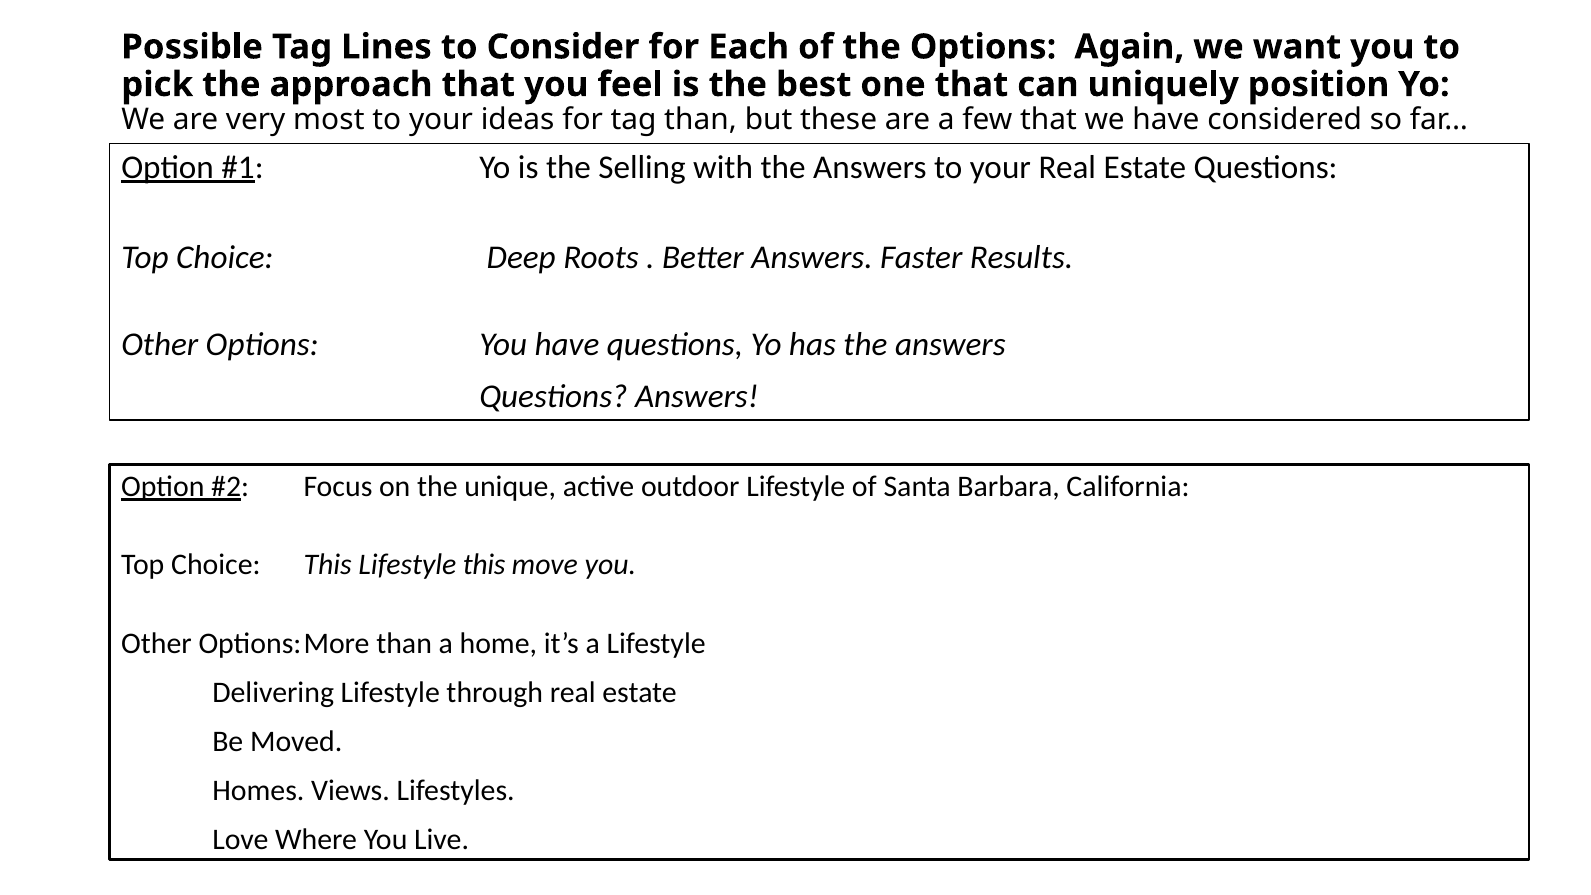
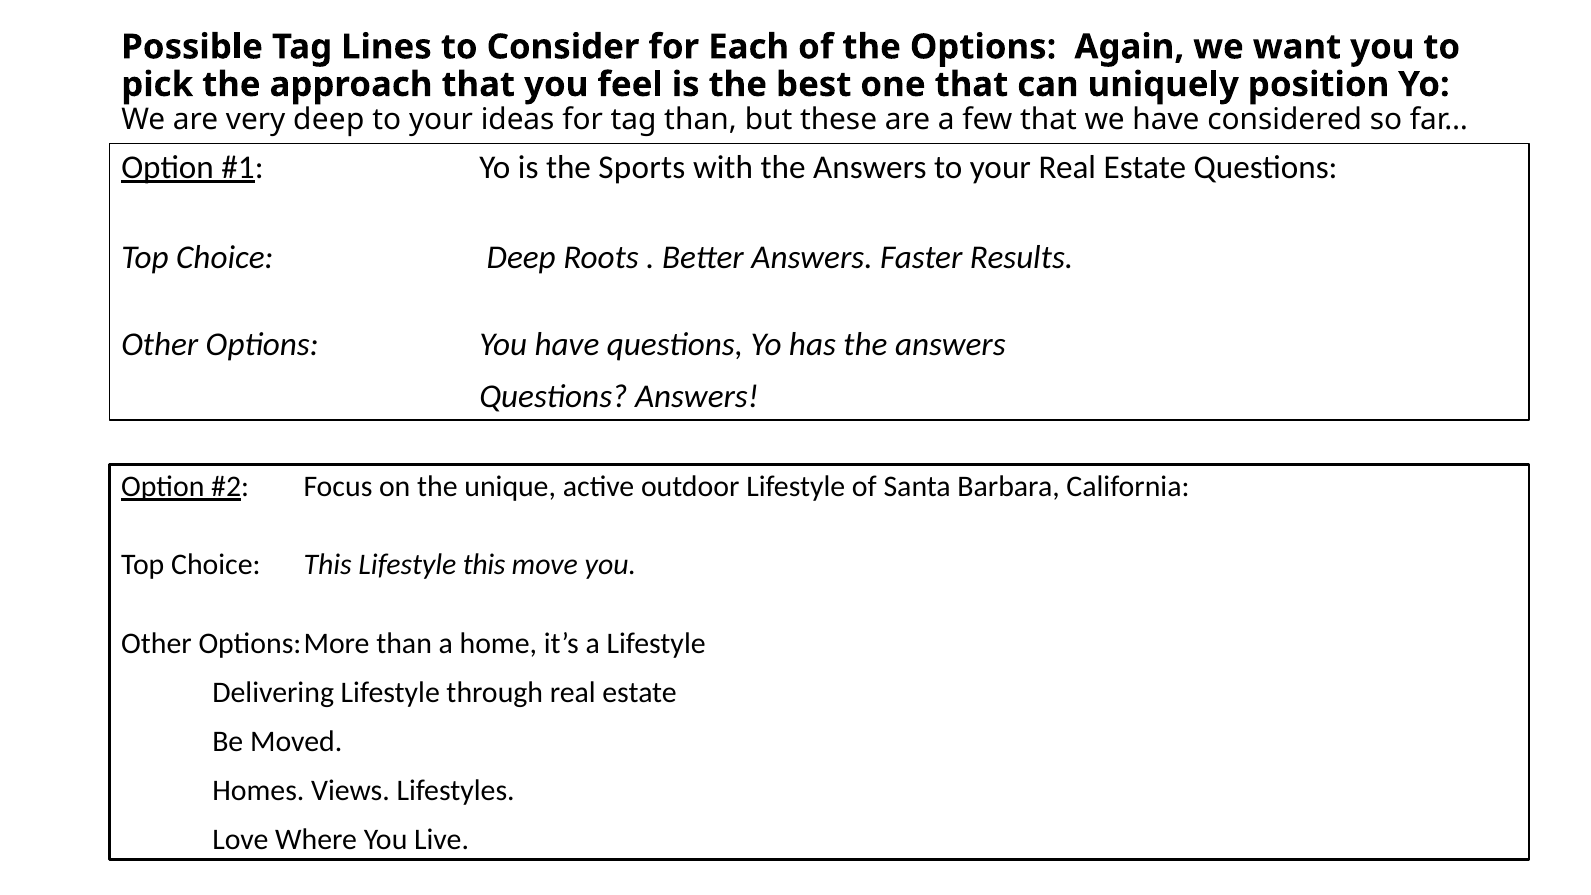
very most: most -> deep (329, 119)
Selling: Selling -> Sports (642, 167)
